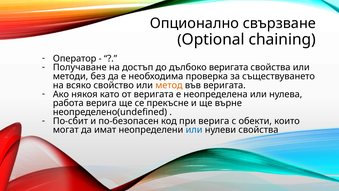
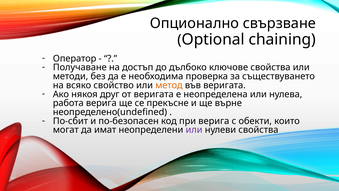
дълбоко веригата: веригата -> ключове (229, 67)
като: като -> друг (110, 94)
или colour: blue -> purple (194, 130)
